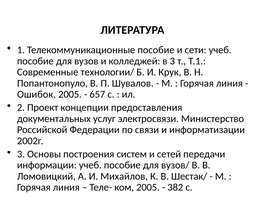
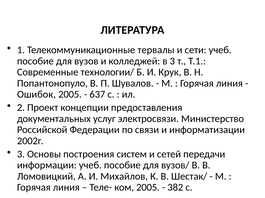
Телекоммуникационные пособие: пособие -> тервалы (156, 50)
657: 657 -> 637 (97, 95)
